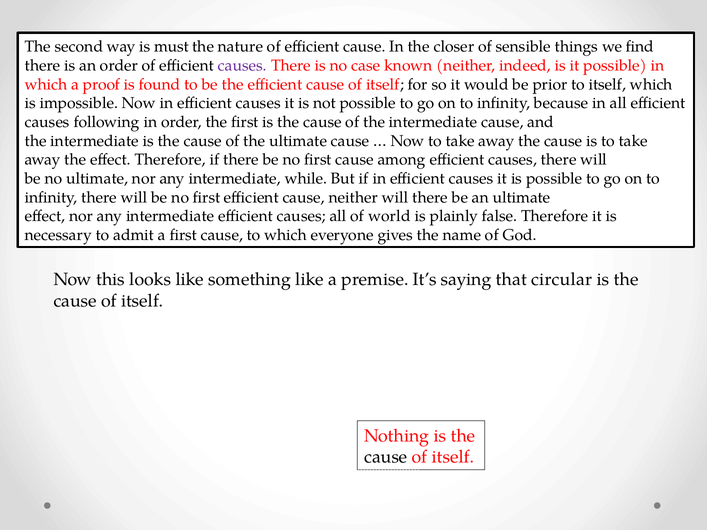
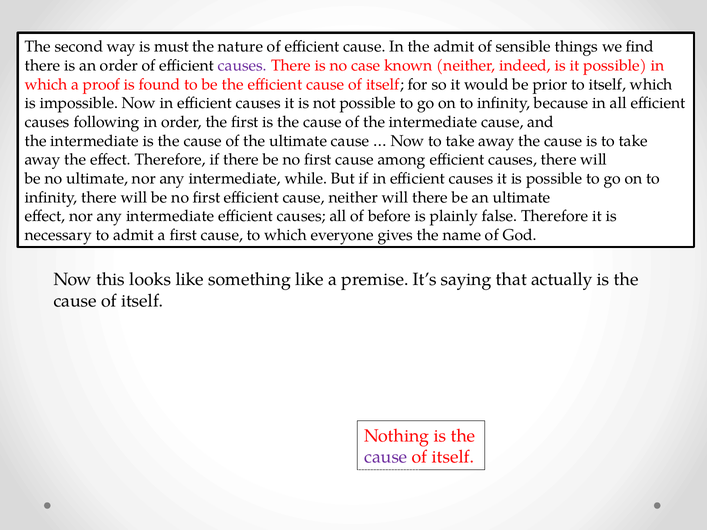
the closer: closer -> admit (454, 47)
world: world -> before (389, 216)
circular: circular -> actually (562, 280)
cause colour: black -> purple (386, 457)
